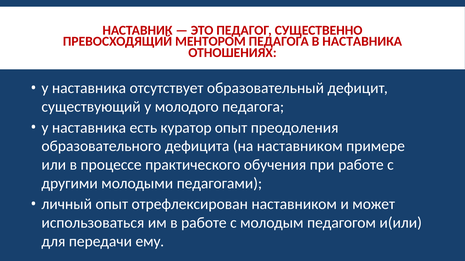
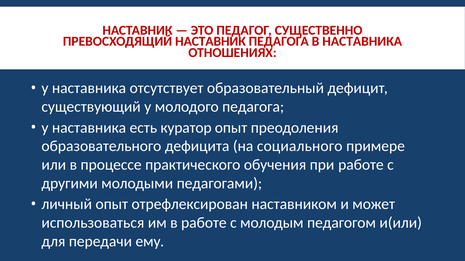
ПРЕВОСХОДЯЩИЙ МЕНТОРОМ: МЕНТОРОМ -> НАСТАВНИК (210, 42)
на наставником: наставником -> социального (300, 146)
